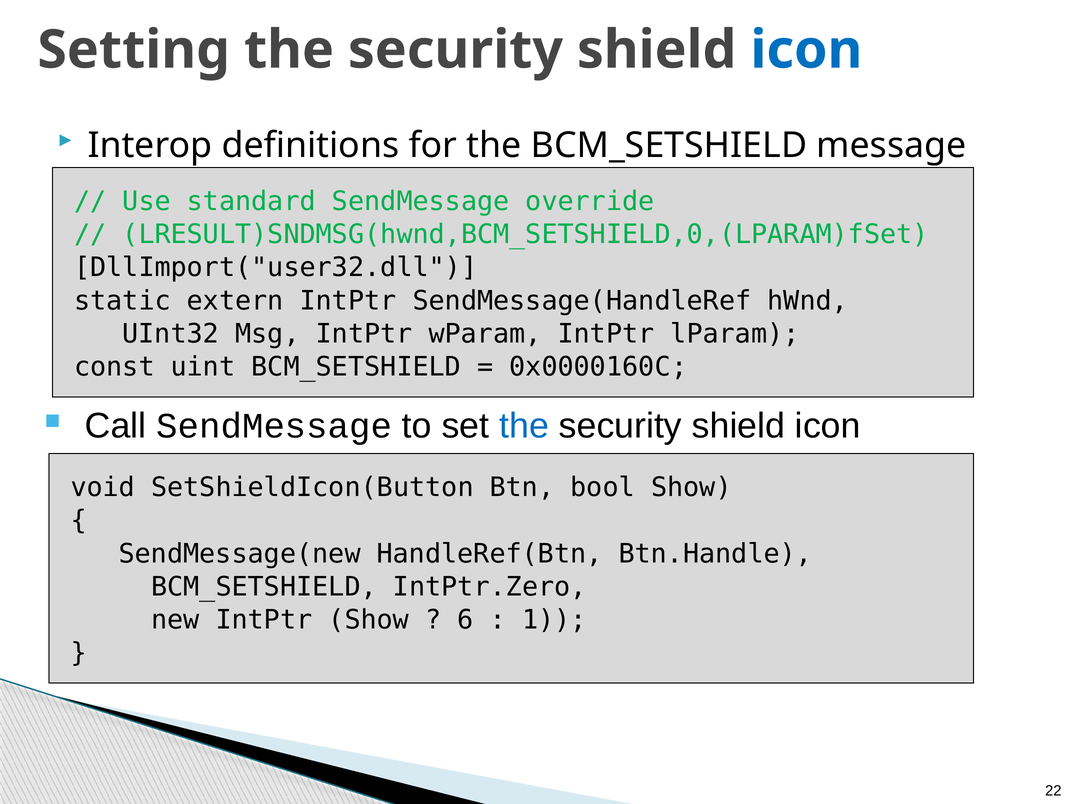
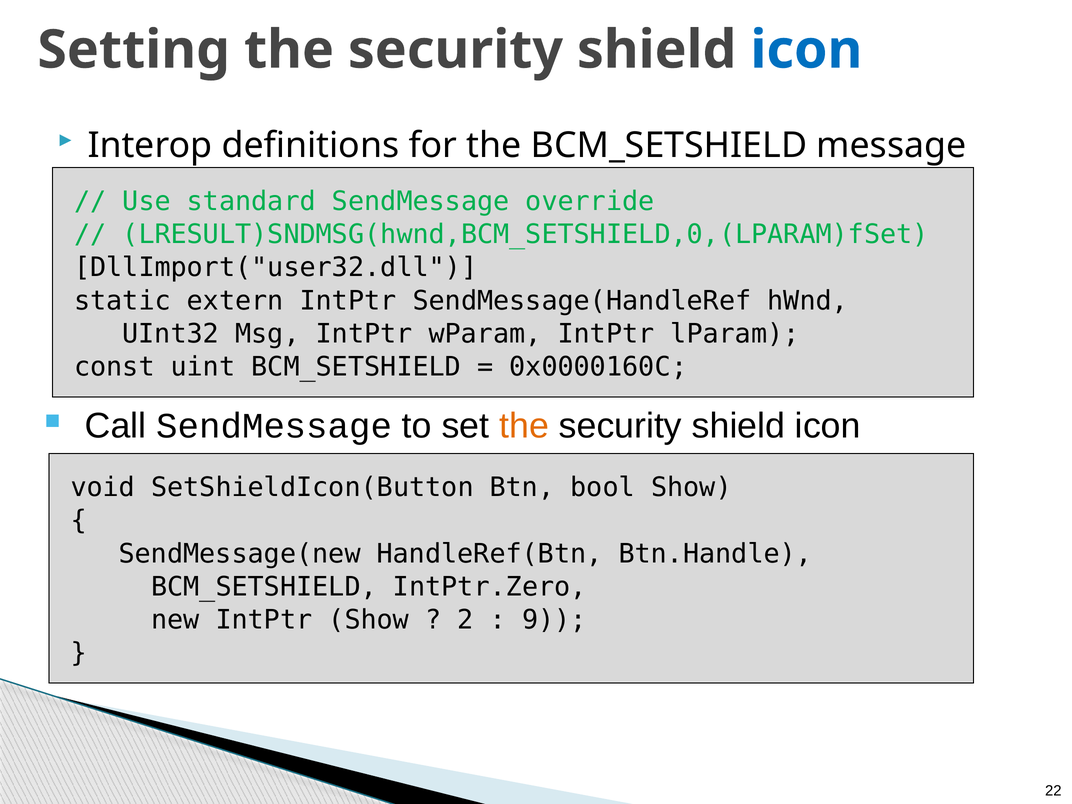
the colour: blue -> orange (524, 426)
6: 6 -> 2 (465, 620)
1: 1 -> 9 (554, 620)
